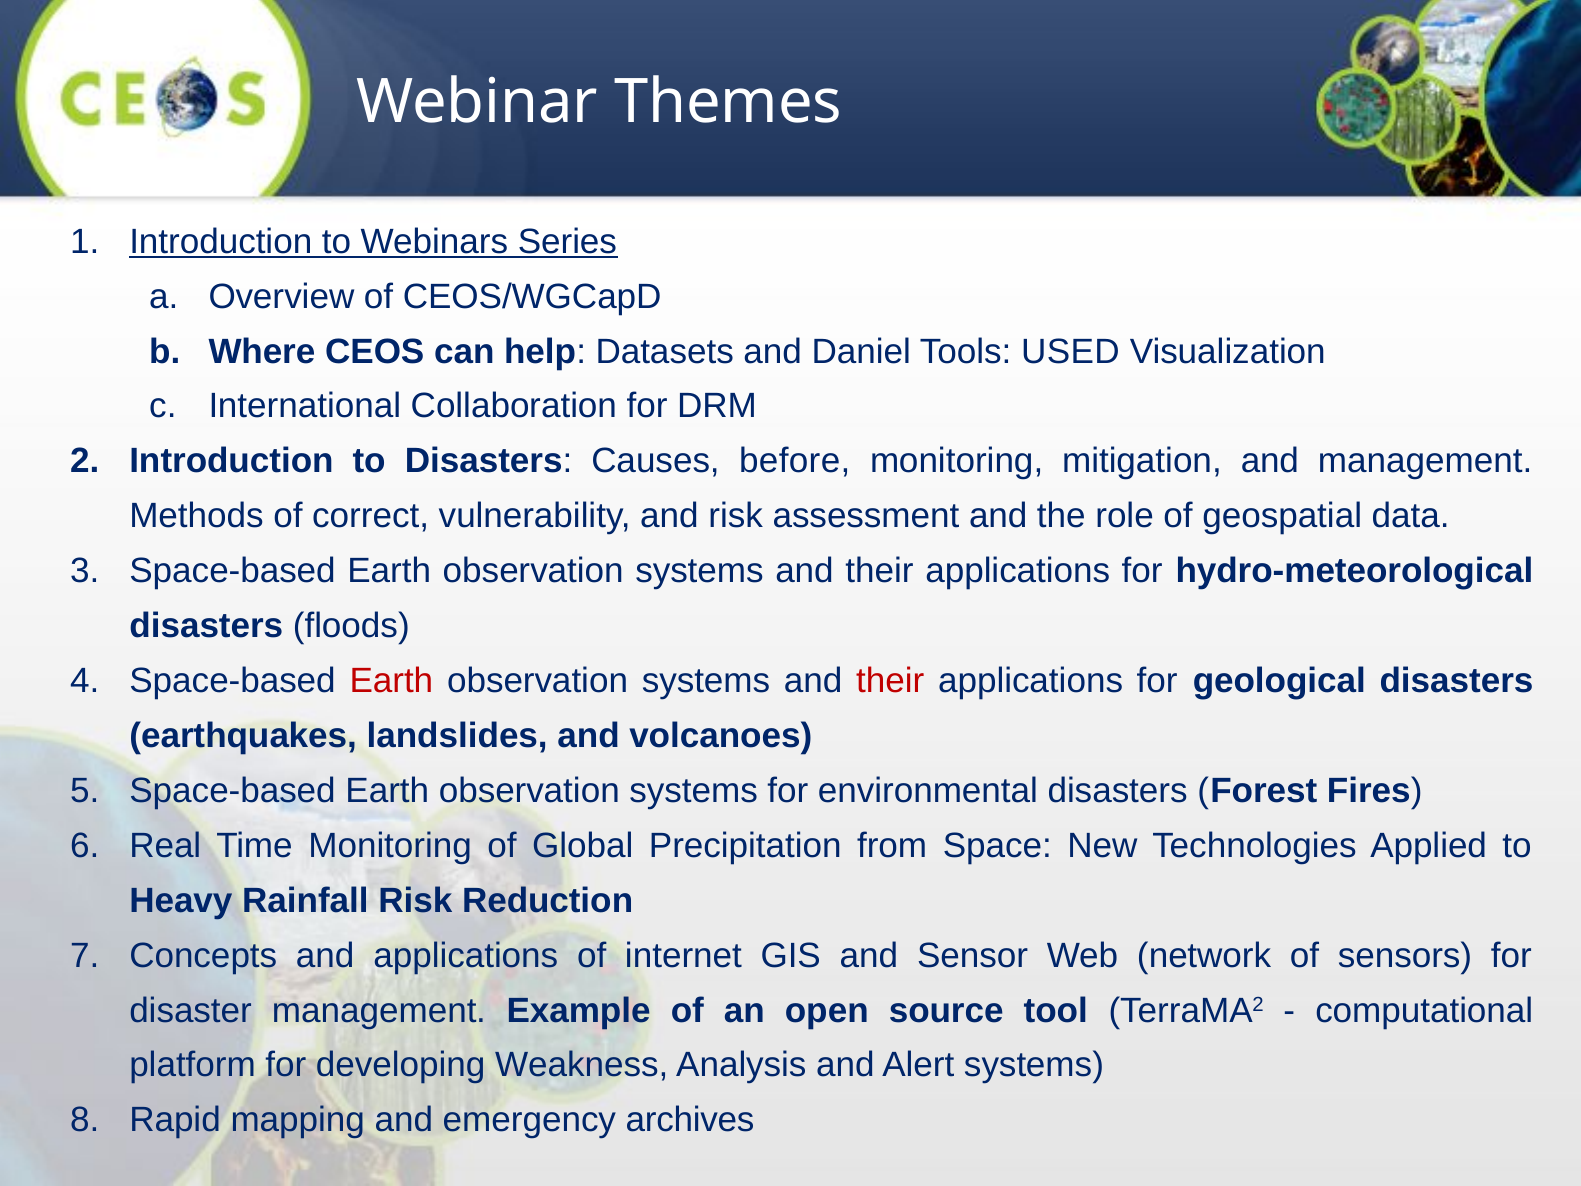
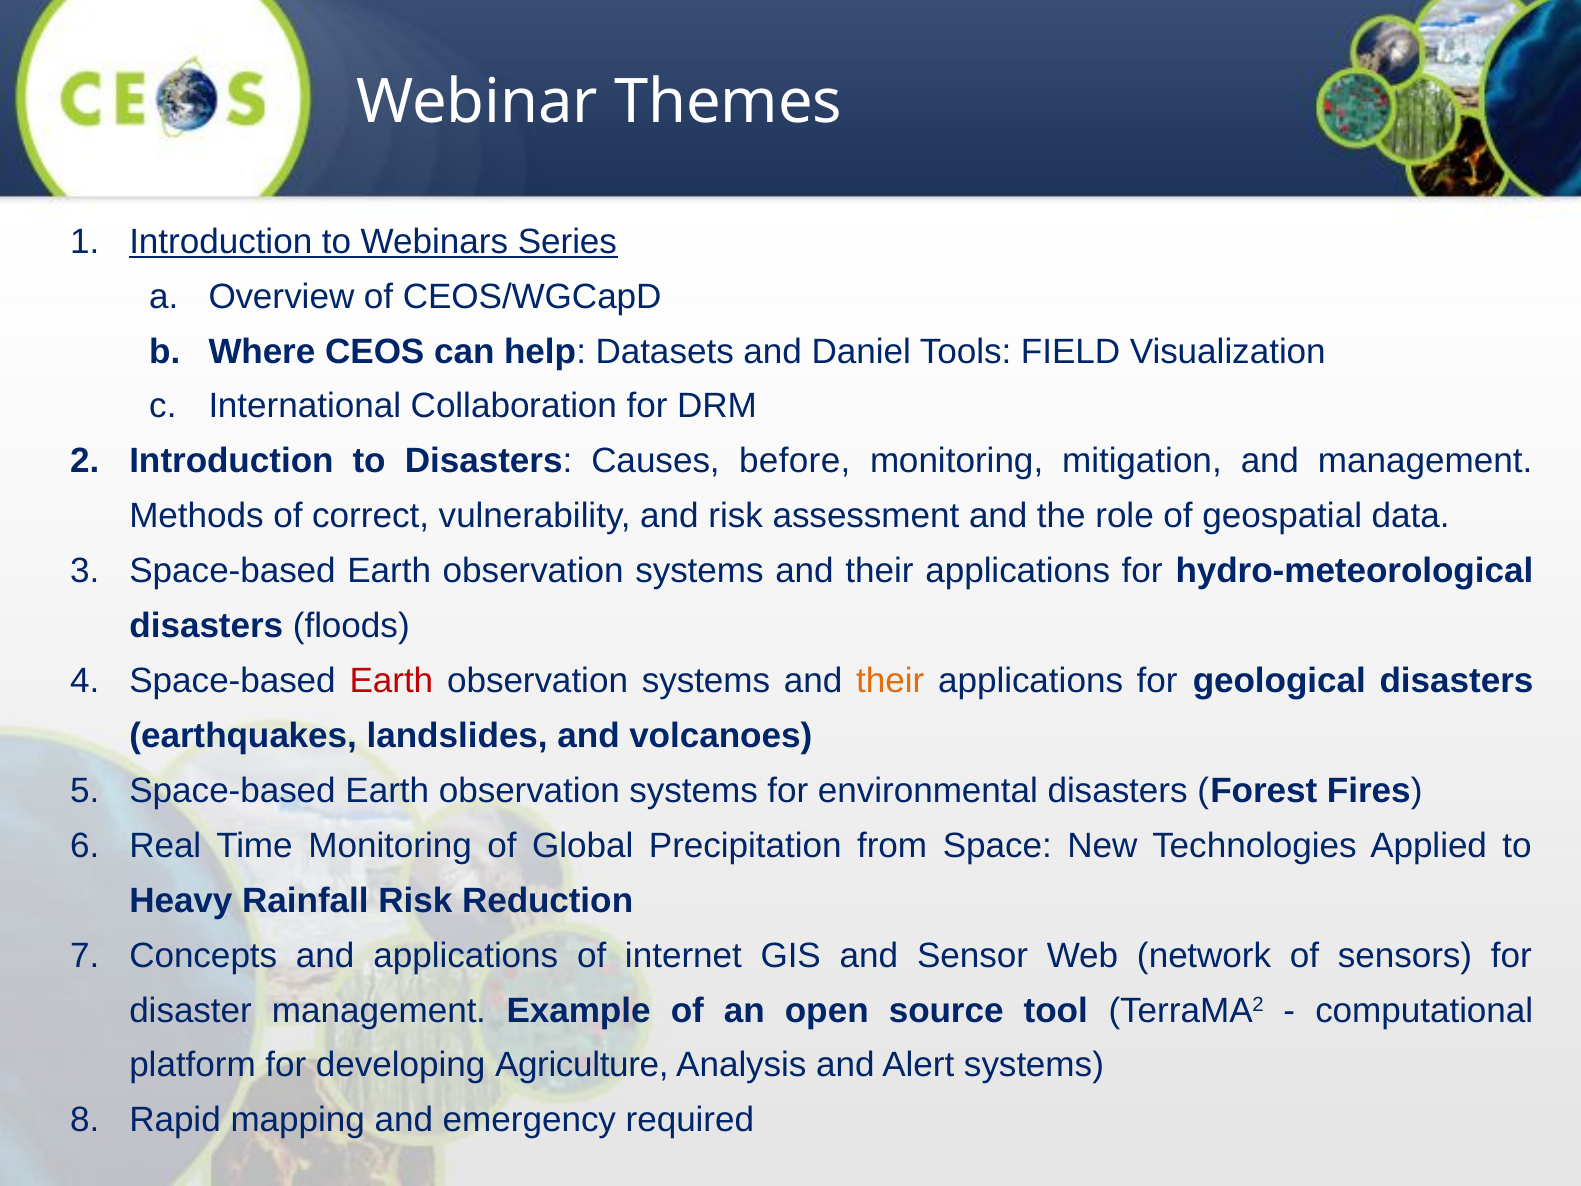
USED: USED -> FIELD (1071, 351)
their colour: red -> orange (890, 681)
Weakness: Weakness -> Agriculture (582, 1065)
archives: archives -> required (690, 1120)
